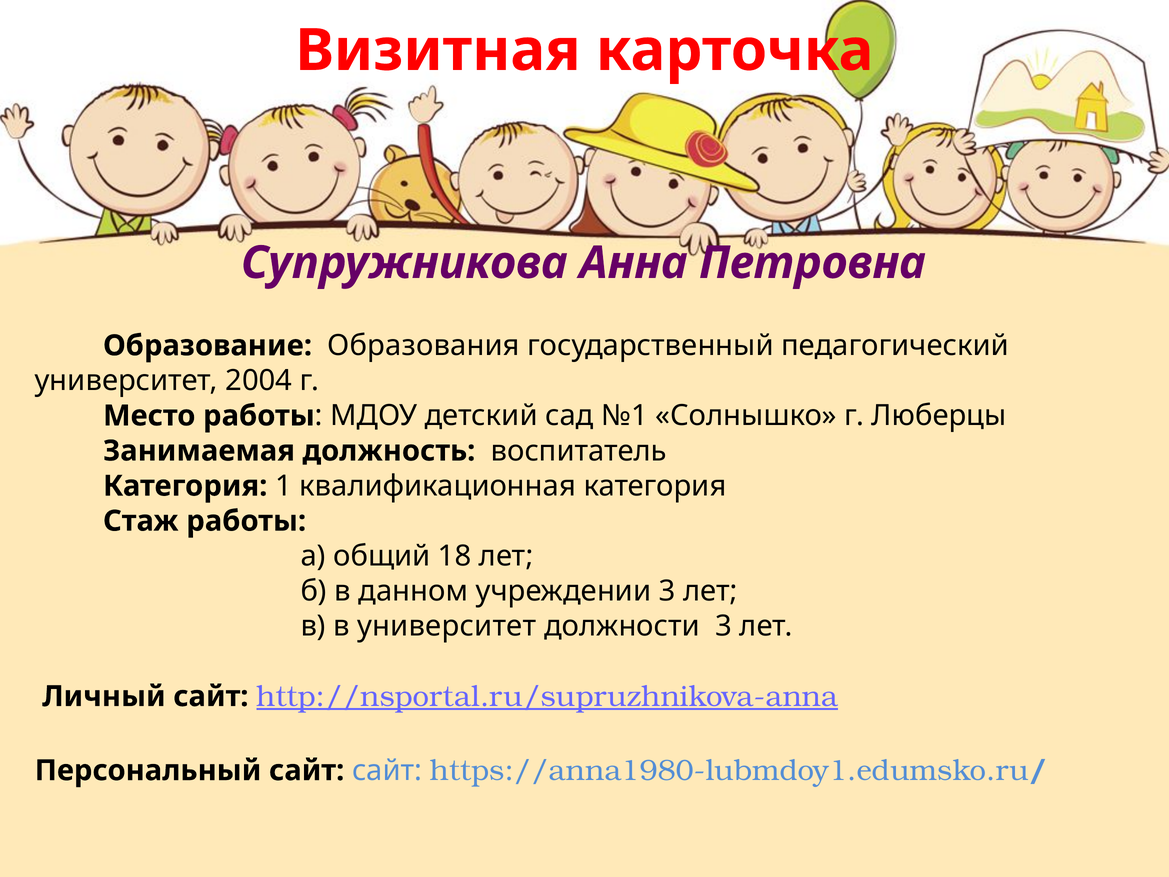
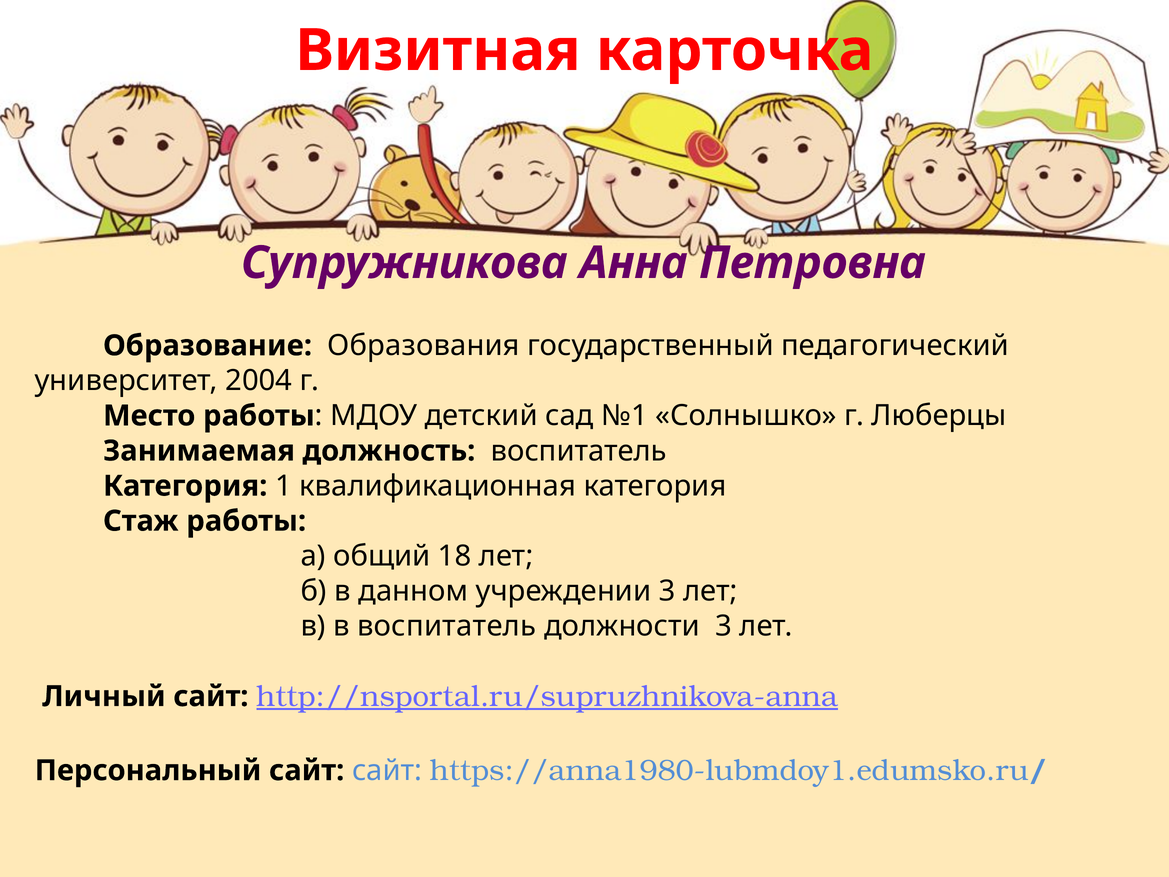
в университет: университет -> воспитатель (447, 626)
